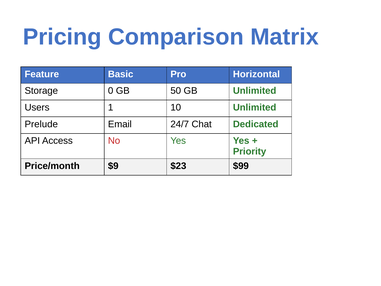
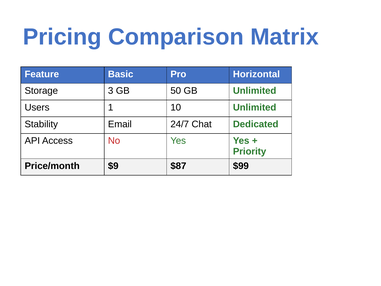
0: 0 -> 3 (111, 91)
Prelude: Prelude -> Stability (41, 124)
$23: $23 -> $87 (178, 166)
